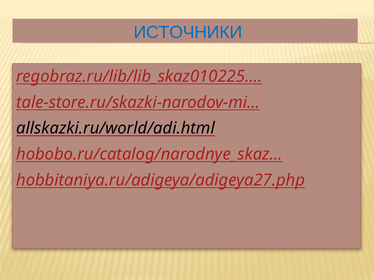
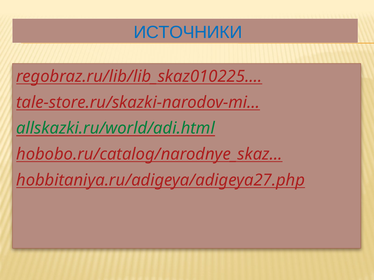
allskazki.ru/world/adi.html colour: black -> green (115, 128)
